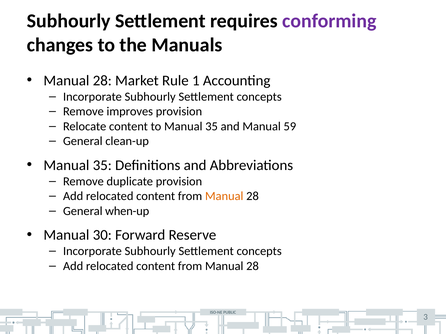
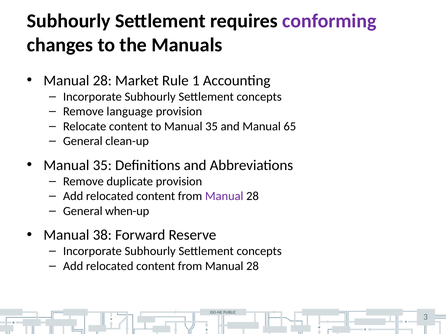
improves: improves -> language (130, 112)
59: 59 -> 65 (290, 127)
Manual colour: orange -> purple (224, 196)
30: 30 -> 38 (102, 235)
